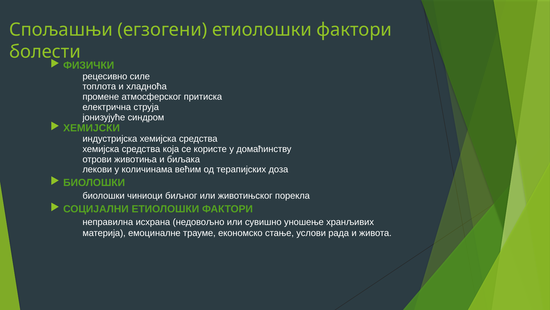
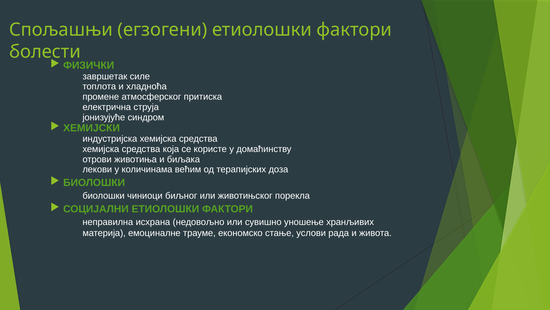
рецесивно: рецесивно -> завршетак (105, 76)
